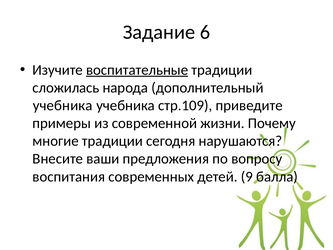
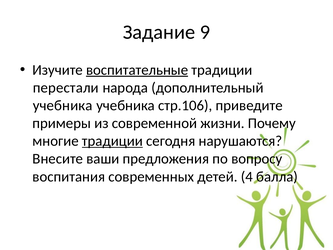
6: 6 -> 9 (205, 32)
сложилась: сложилась -> перестали (66, 88)
стр.109: стр.109 -> стр.106 (185, 105)
традиции underline: none -> present (112, 141)
9: 9 -> 4 (247, 176)
